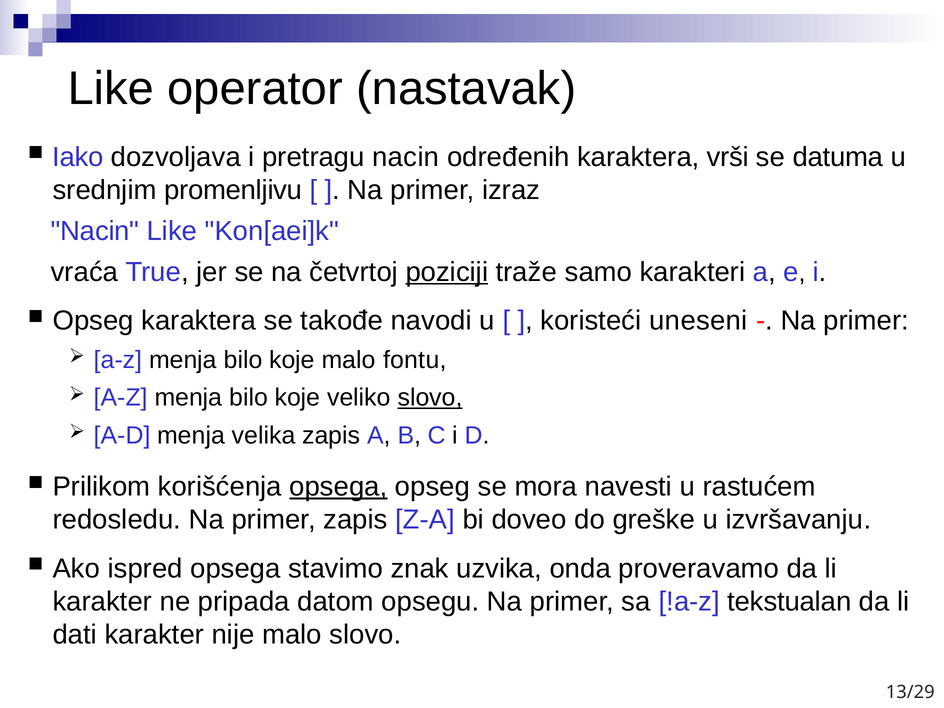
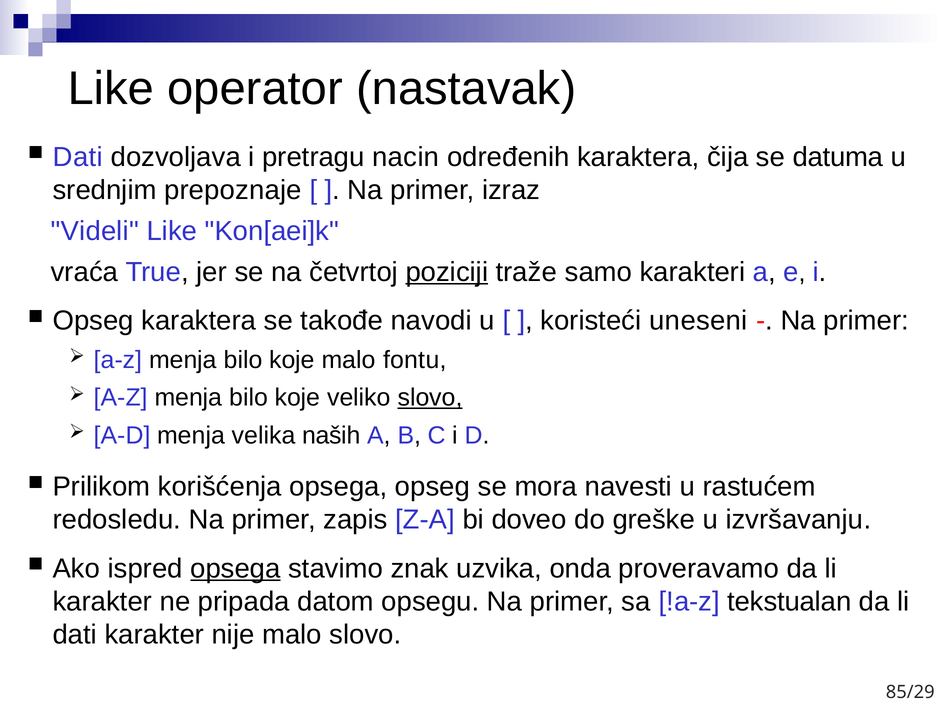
Iako: Iako -> Dati (78, 157)
vrši: vrši -> čija (728, 157)
promenljivu: promenljivu -> prepoznaje (233, 190)
Nacin: Nacin -> Videli (95, 231)
velika zapis: zapis -> naših (331, 435)
opsega underline: present -> none (338, 487)
opsega underline: none -> present (235, 568)
13/29: 13/29 -> 85/29 (910, 692)
